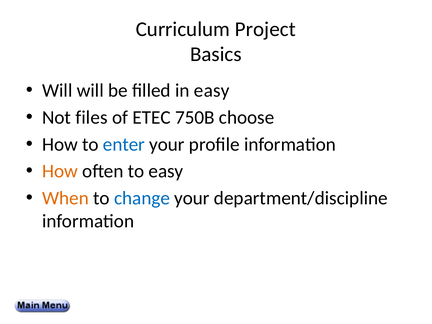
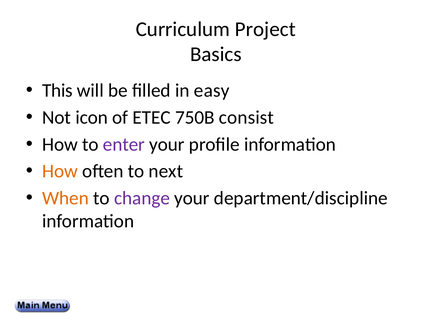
Will: Will -> This (57, 91)
files: files -> icon (92, 118)
choose: choose -> consist (247, 118)
enter colour: blue -> purple (124, 144)
to easy: easy -> next (166, 171)
change colour: blue -> purple (142, 198)
